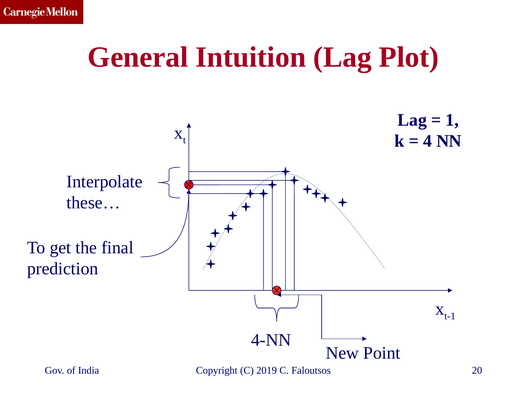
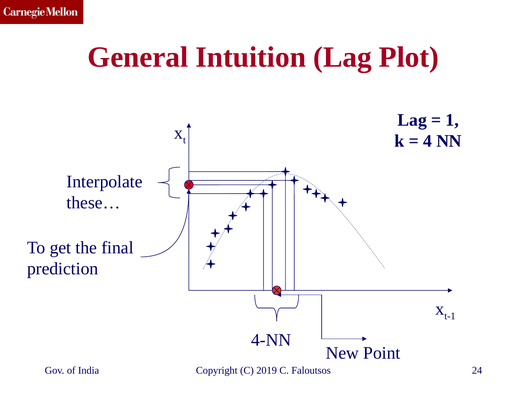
20: 20 -> 24 (477, 370)
